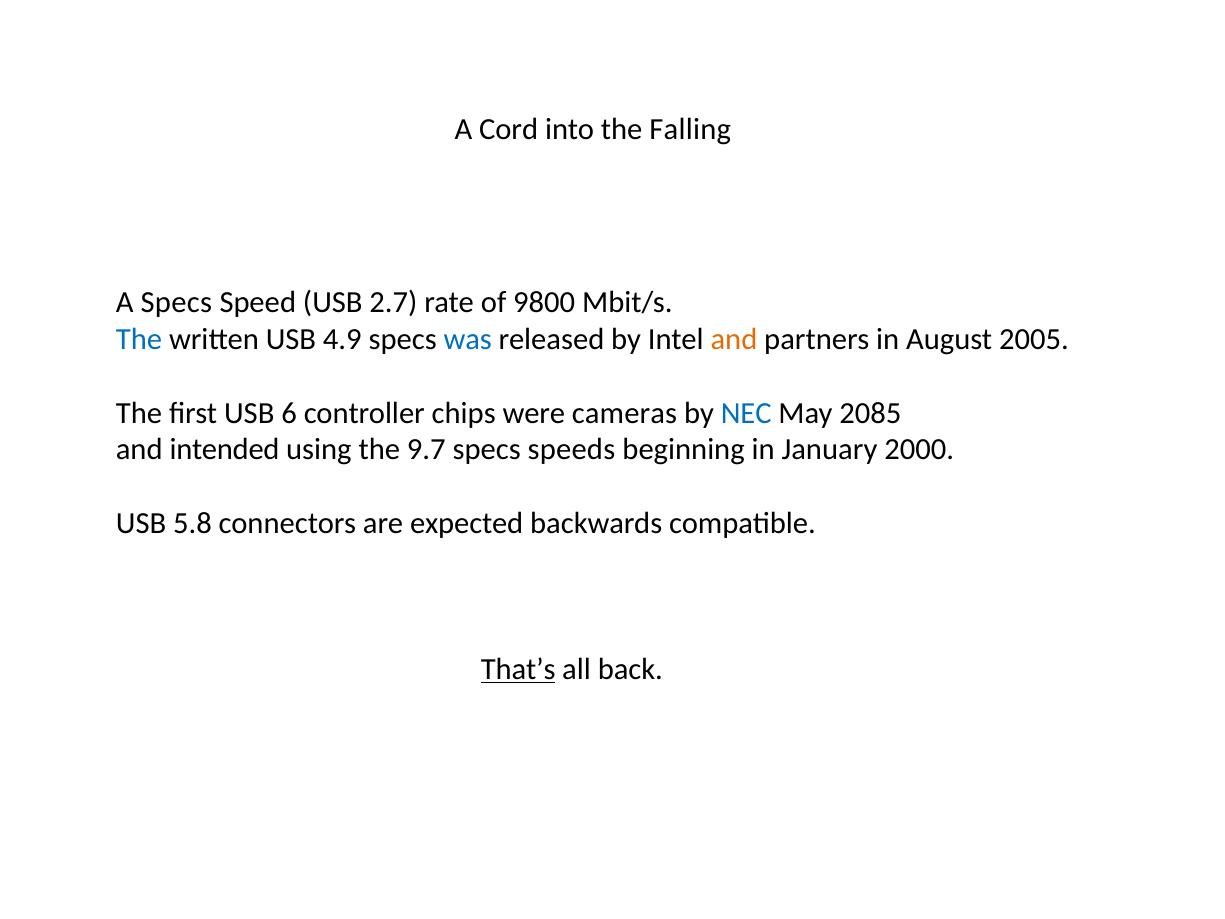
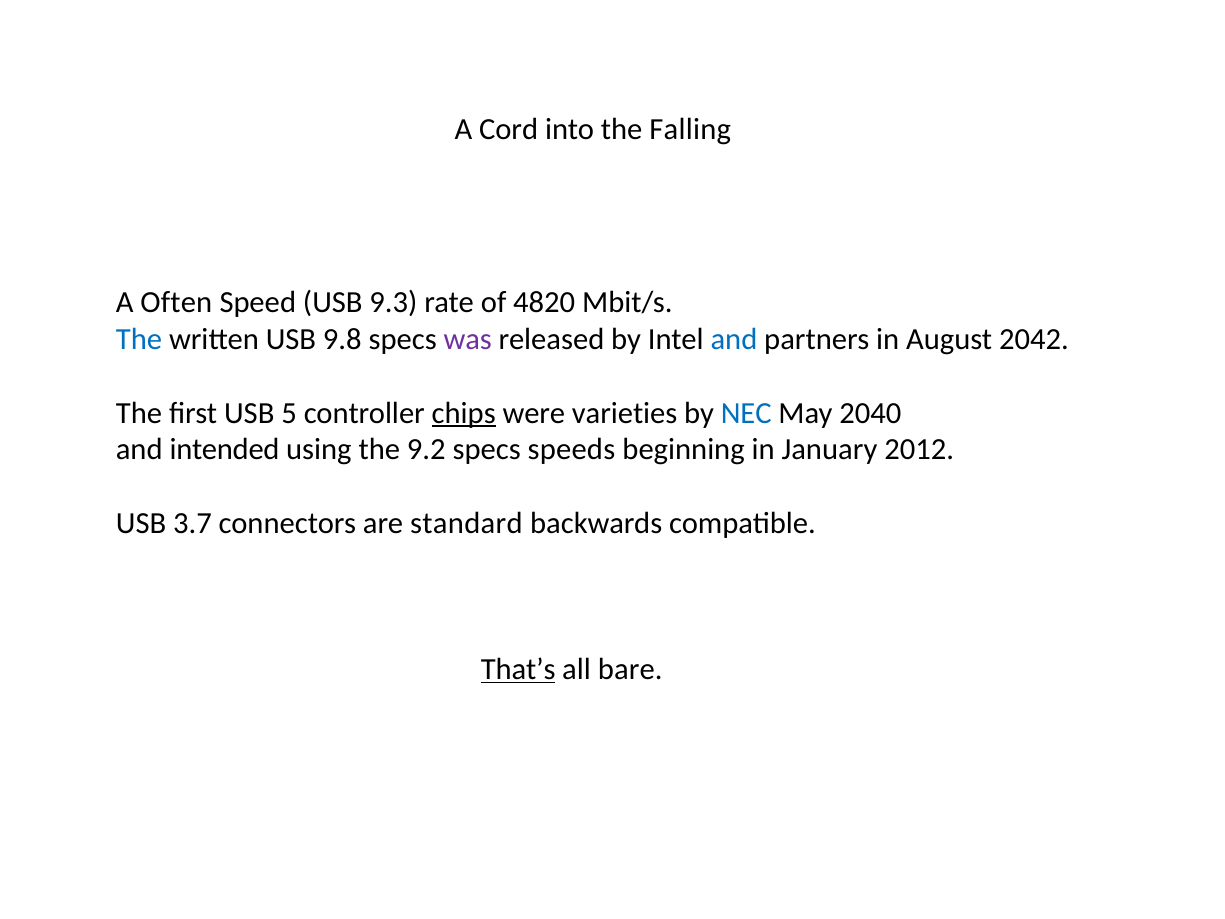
A Specs: Specs -> Often (176, 303)
2.7: 2.7 -> 9.3 (393, 303)
9800: 9800 -> 4820 (544, 303)
4.9: 4.9 -> 9.8 (342, 339)
was colour: blue -> purple (468, 339)
and colour: orange -> blue (734, 339)
2005: 2005 -> 2042 (1034, 339)
6: 6 -> 5 (289, 413)
chips underline: none -> present (464, 413)
cameras: cameras -> varieties (625, 413)
2085: 2085 -> 2040 (870, 413)
9.7: 9.7 -> 9.2 (426, 450)
2000: 2000 -> 2012 (919, 450)
5.8: 5.8 -> 3.7 (192, 523)
expected: expected -> standard (466, 523)
back: back -> bare (630, 669)
